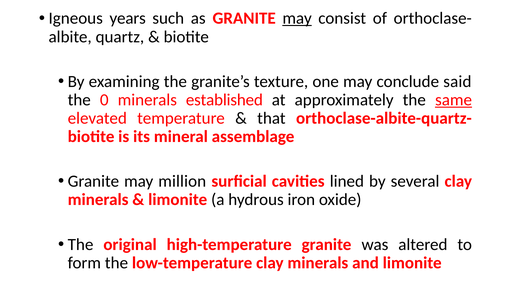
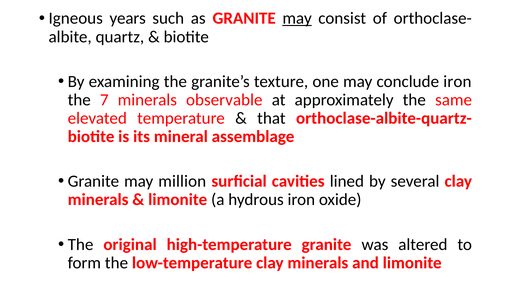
conclude said: said -> iron (457, 82)
0: 0 -> 7 (104, 100)
established: established -> observable (224, 100)
same underline: present -> none (454, 100)
